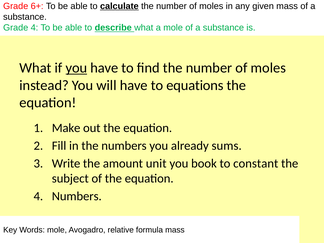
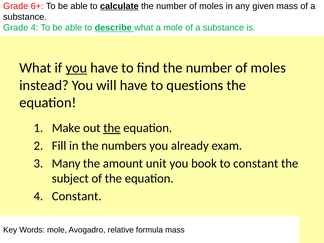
equations: equations -> questions (195, 85)
the underline: none -> present (112, 128)
sums: sums -> exam (227, 146)
Write: Write -> Many (66, 163)
4 Numbers: Numbers -> Constant (77, 196)
